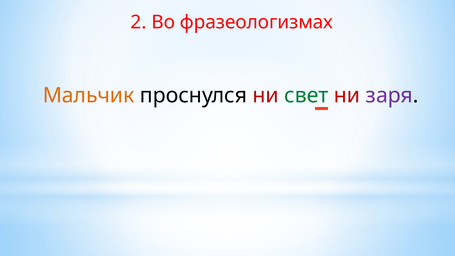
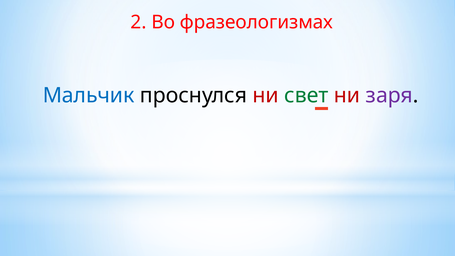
Мальчик colour: orange -> blue (89, 96)
